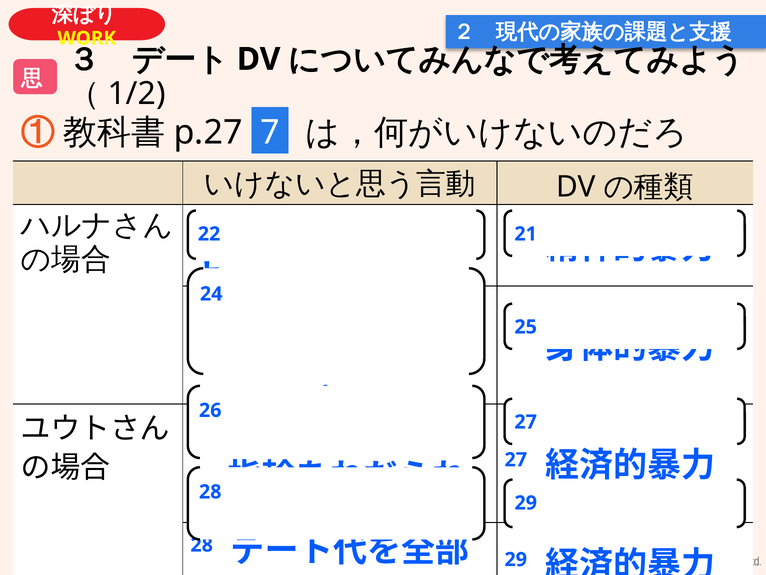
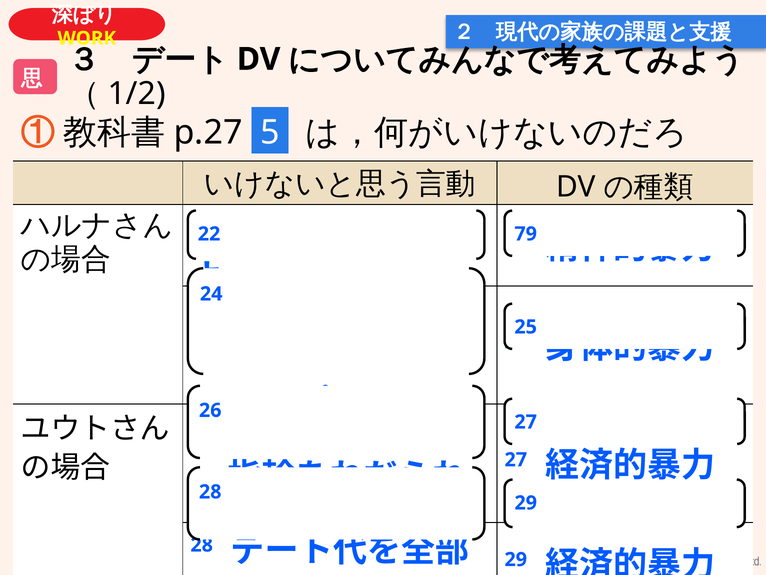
7: 7 -> 5 (270, 132)
21: 21 -> 79 (526, 234)
